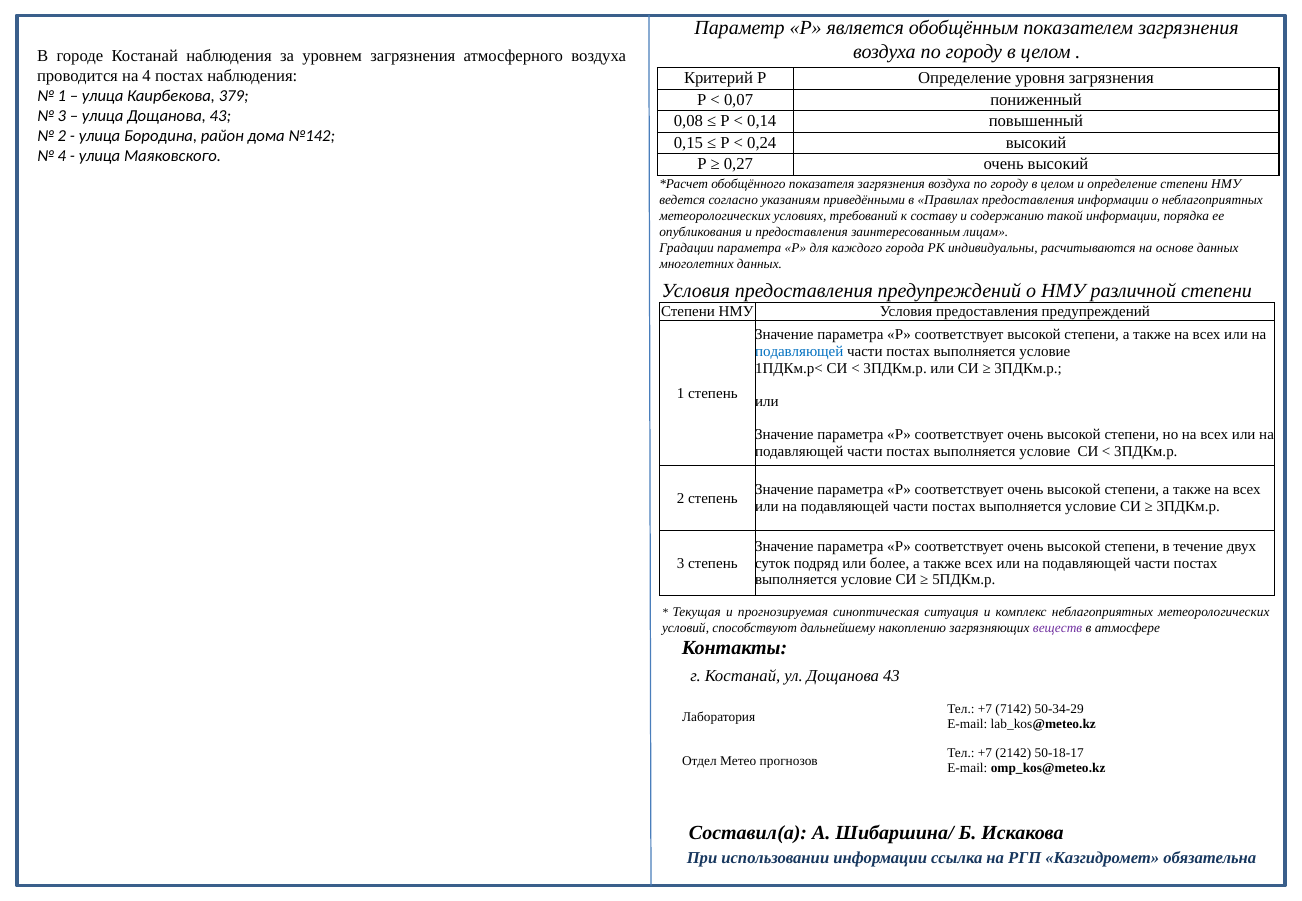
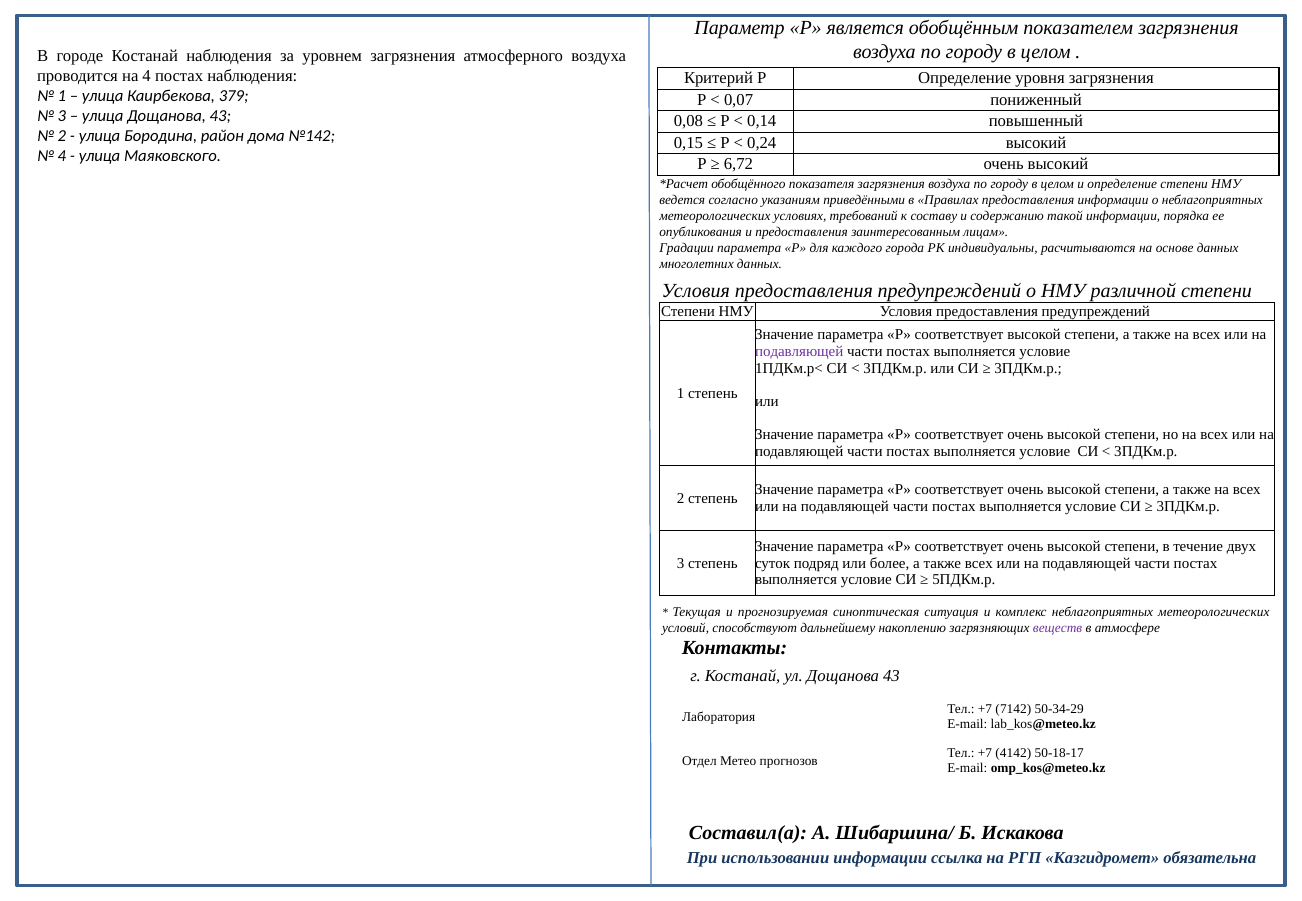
0,27: 0,27 -> 6,72 (738, 164)
подавляющей colour: blue -> purple (799, 352)
2142: 2142 -> 4142 (1013, 754)
